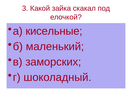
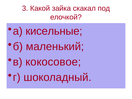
заморских: заморских -> кокосовое (53, 62)
